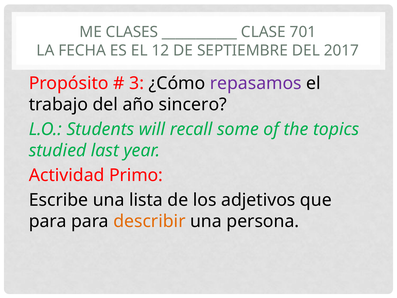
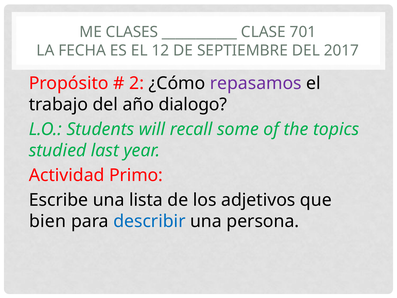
3: 3 -> 2 (137, 83)
sincero: sincero -> dialogo (193, 104)
para: para -> bien (48, 221)
describir colour: orange -> blue (149, 221)
